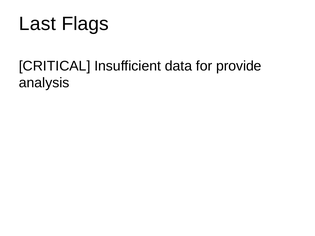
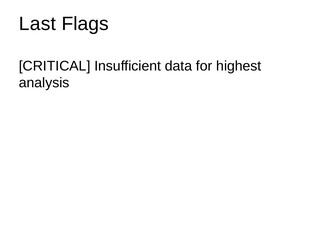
provide: provide -> highest (239, 66)
